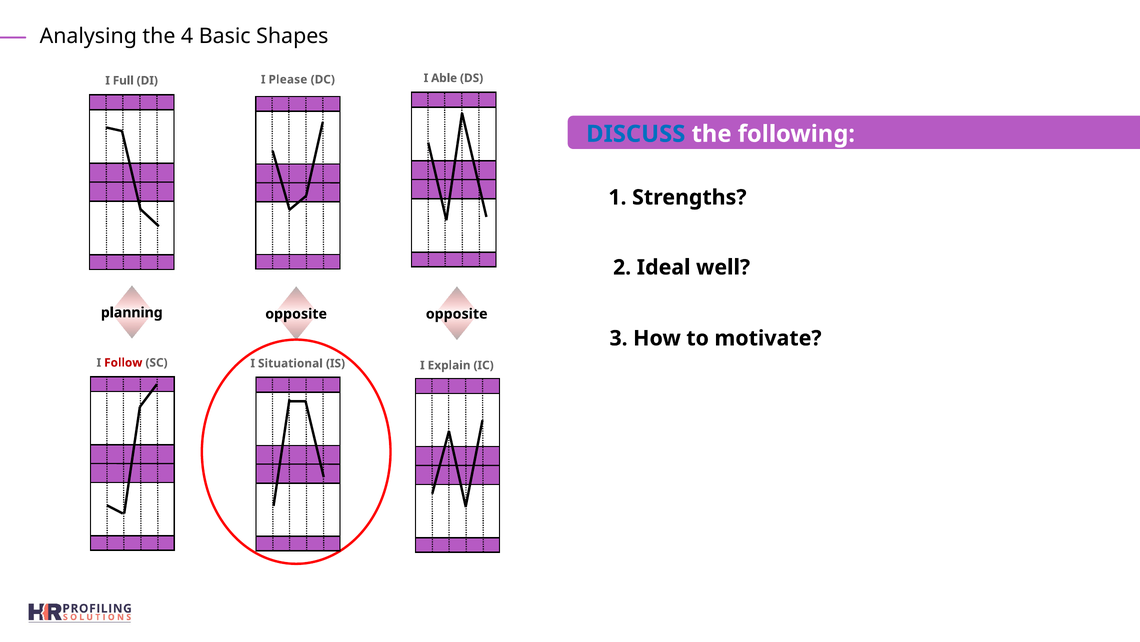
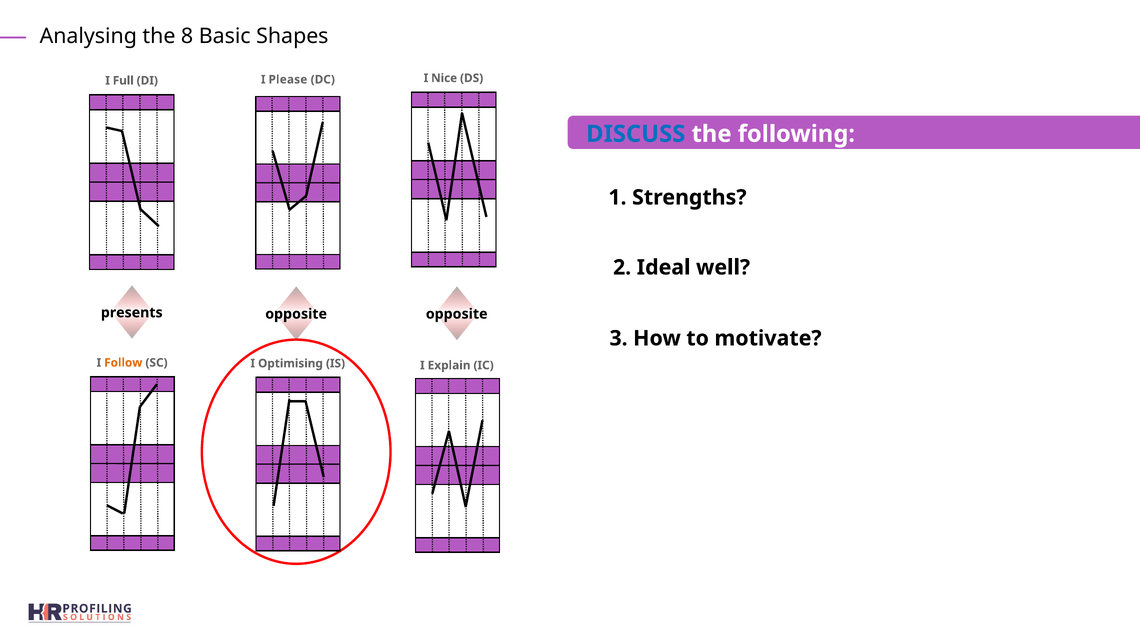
4: 4 -> 8 (187, 36)
Able: Able -> Nice (444, 78)
planning: planning -> presents (132, 312)
Follow colour: red -> orange (123, 362)
Situational: Situational -> Optimising (290, 363)
